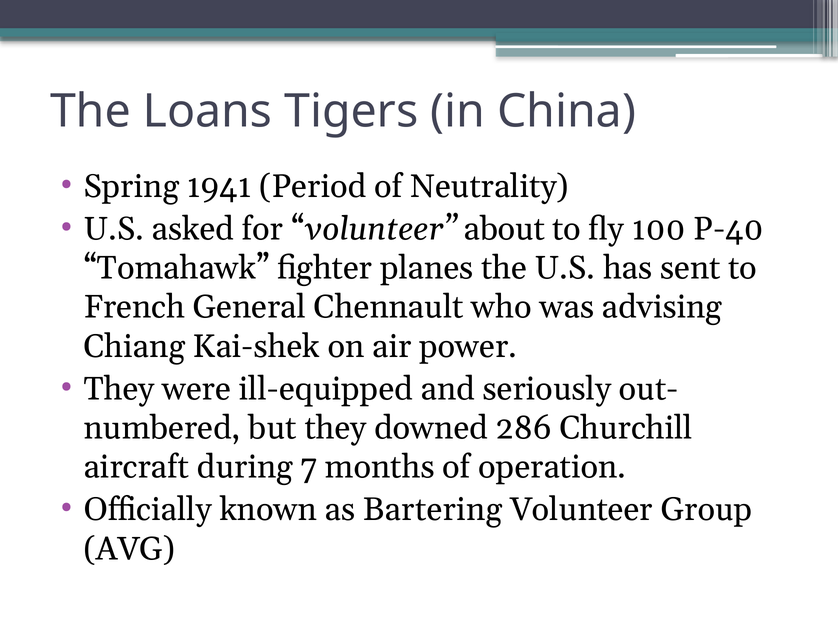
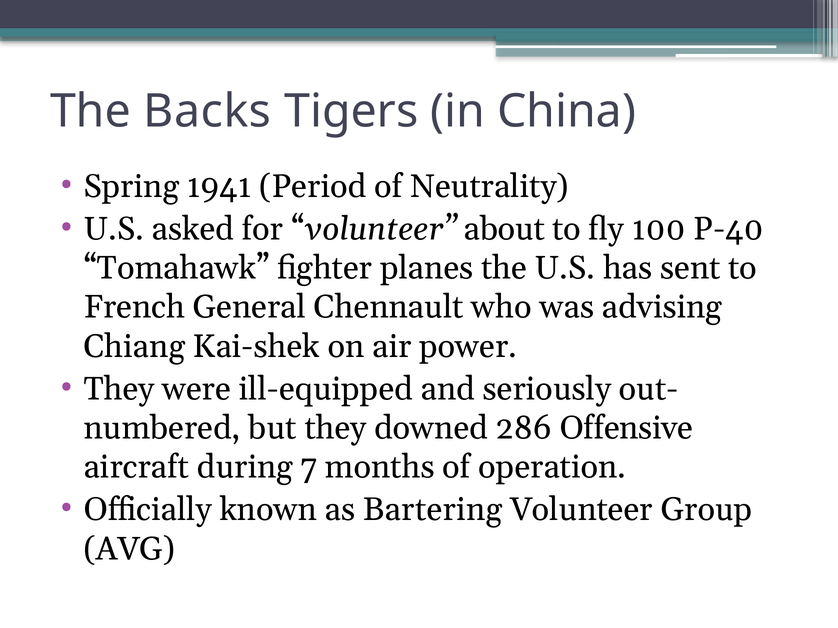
Loans: Loans -> Backs (207, 111)
Churchill: Churchill -> Offensive (626, 428)
